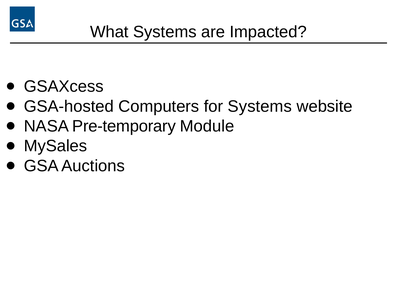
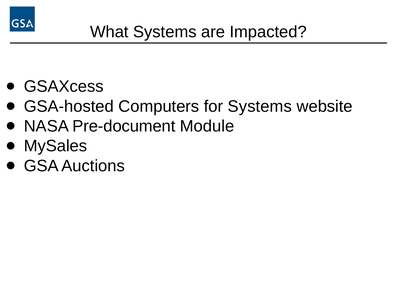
Pre-temporary: Pre-temporary -> Pre-document (124, 126)
